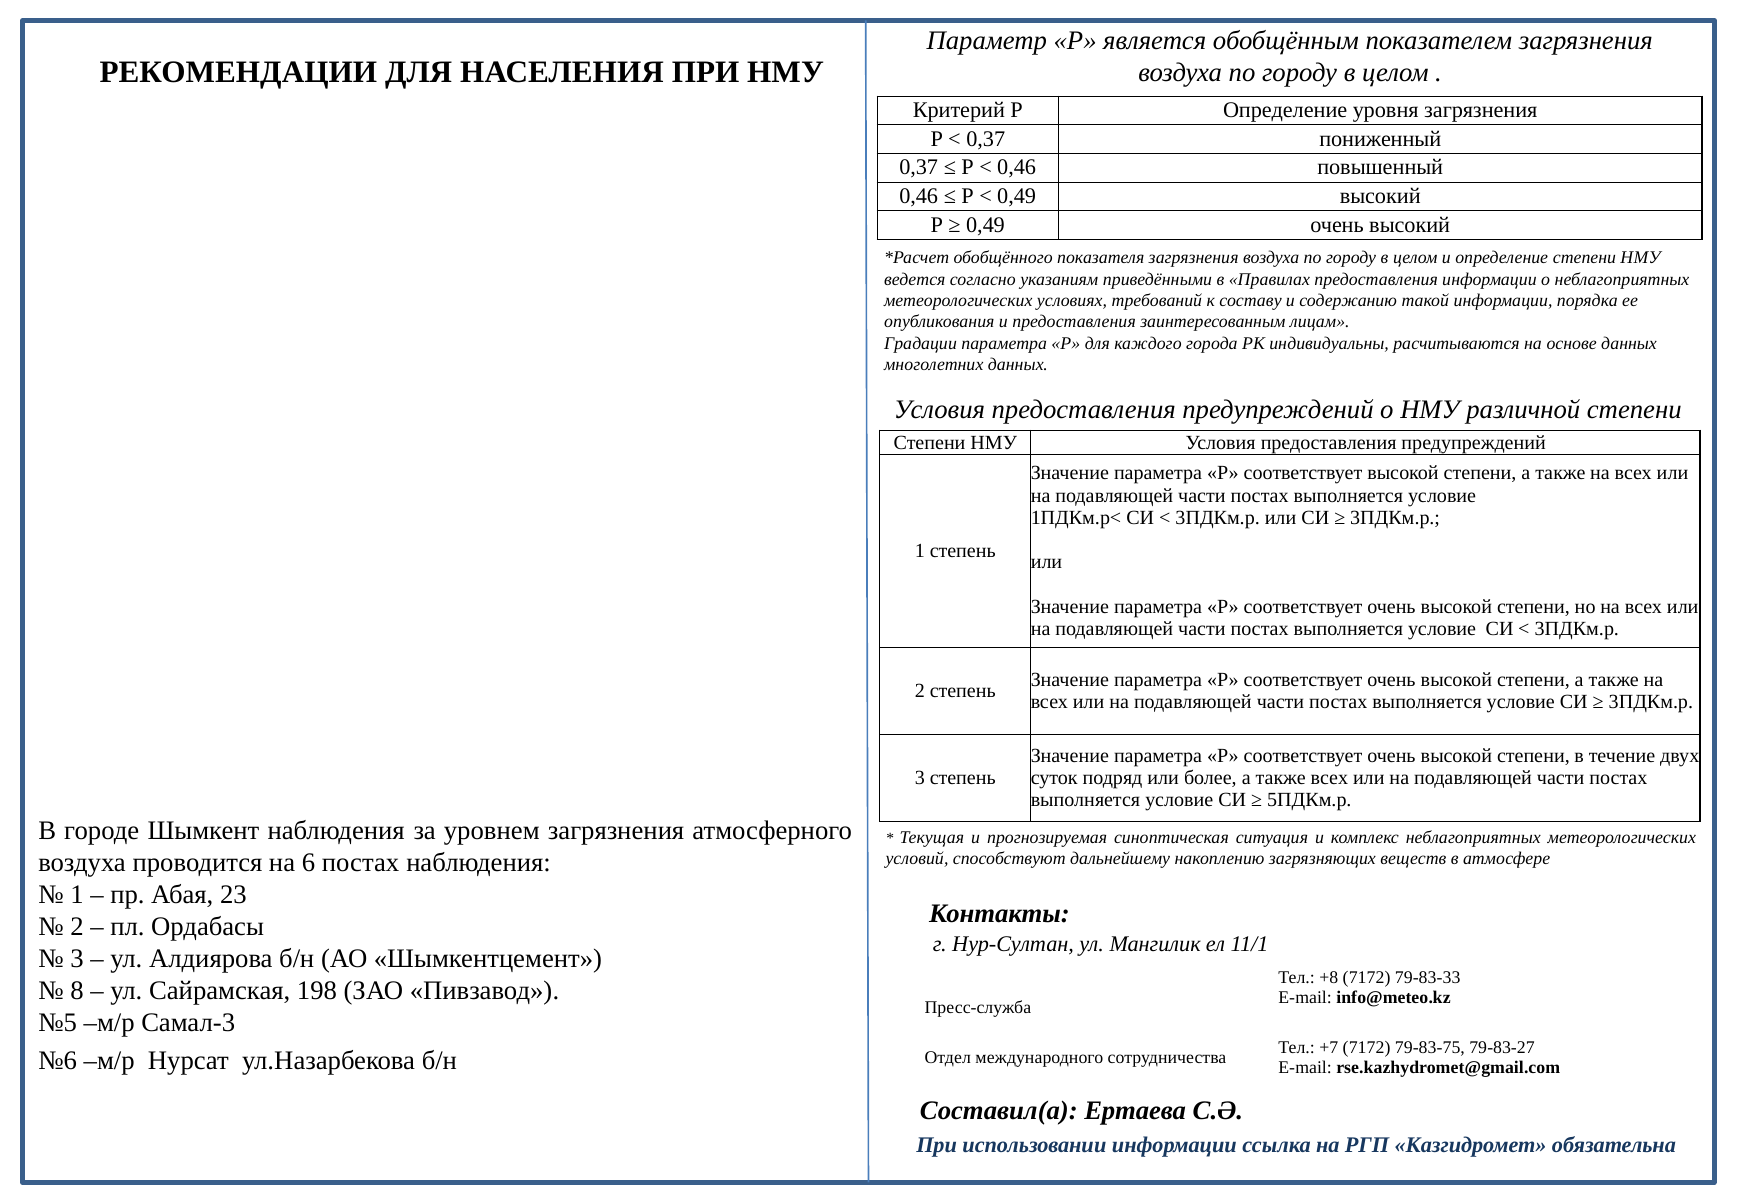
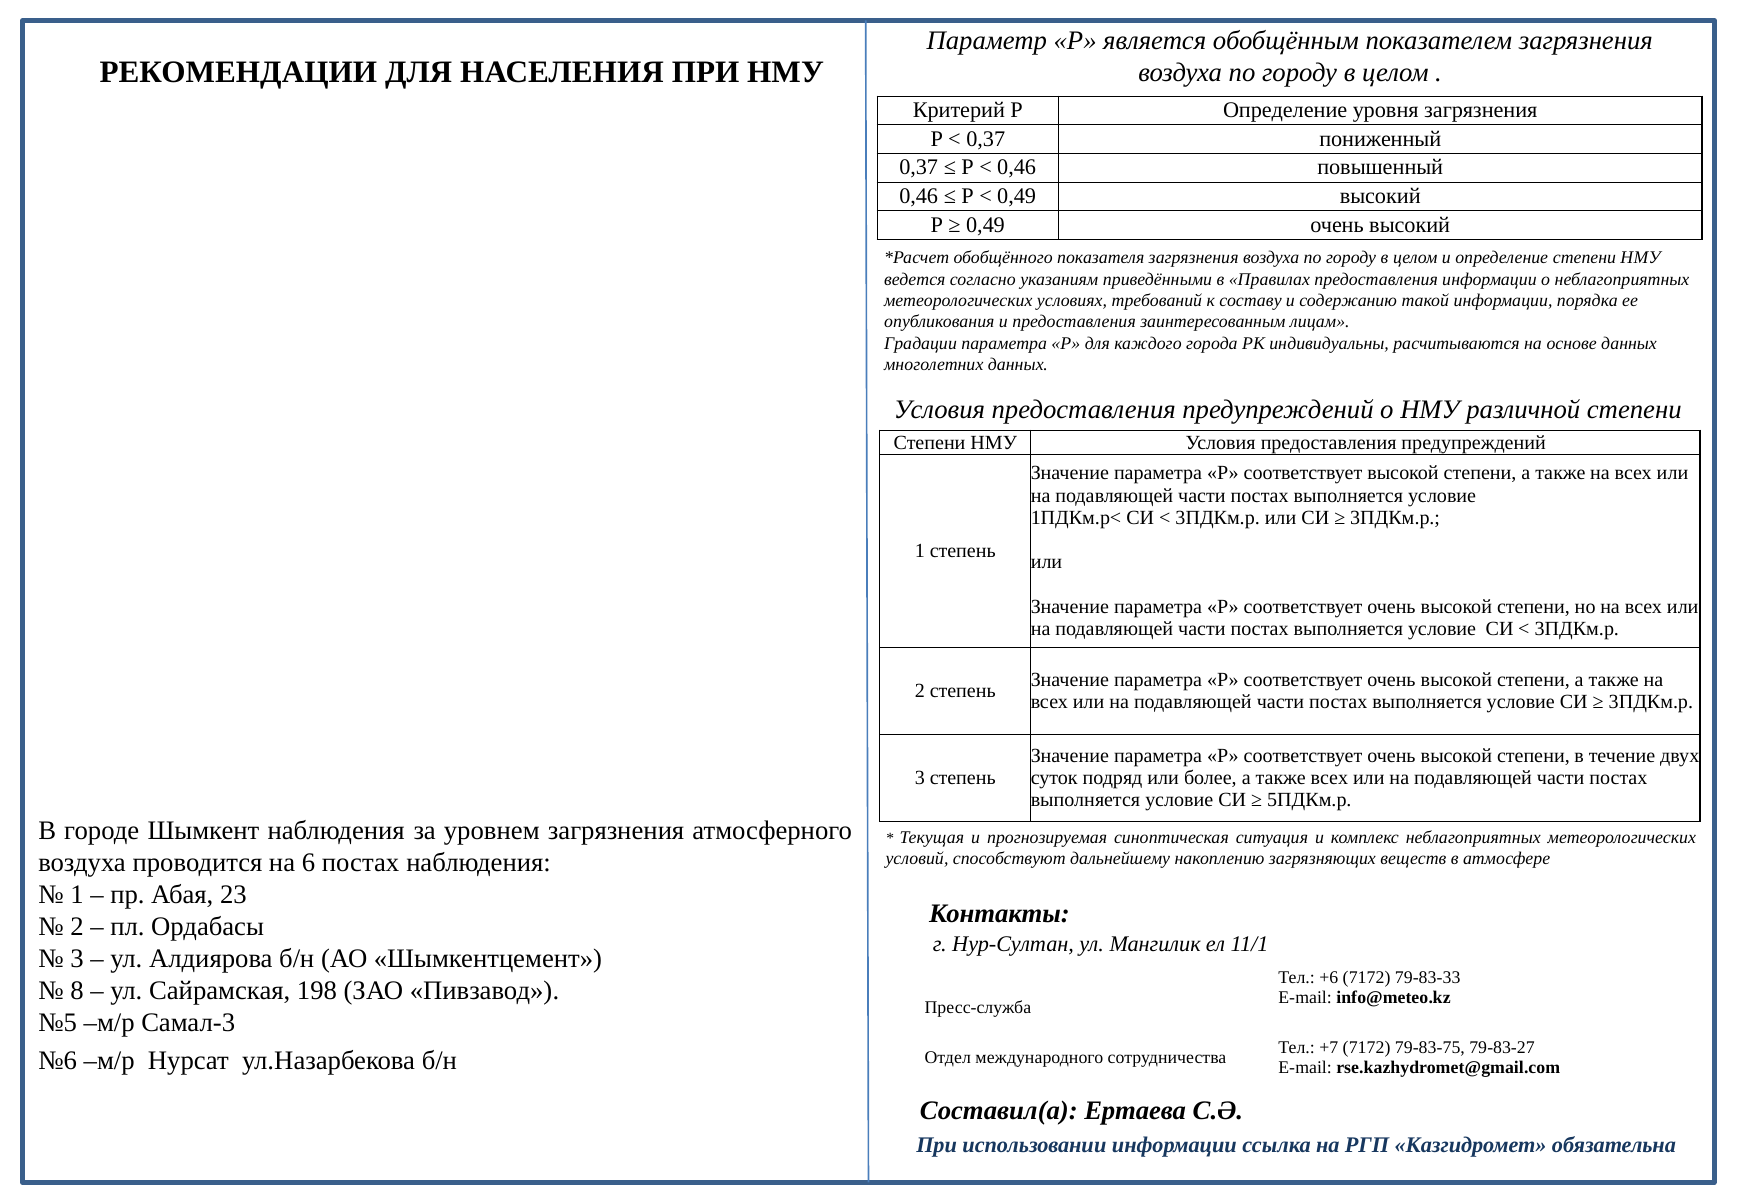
+8: +8 -> +6 (1329, 978)
